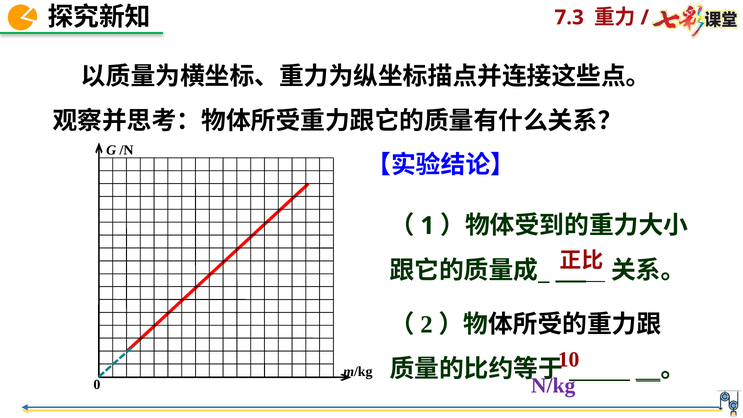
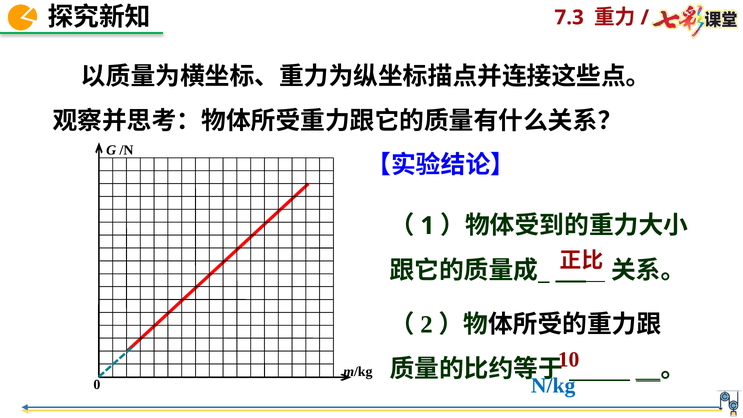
N/kg colour: purple -> blue (553, 385)
